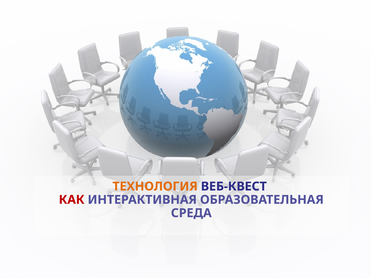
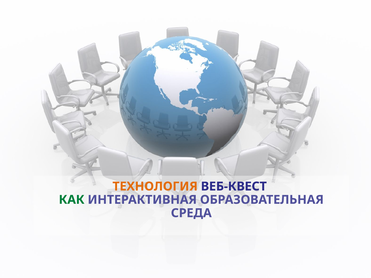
КАК colour: red -> green (72, 200)
